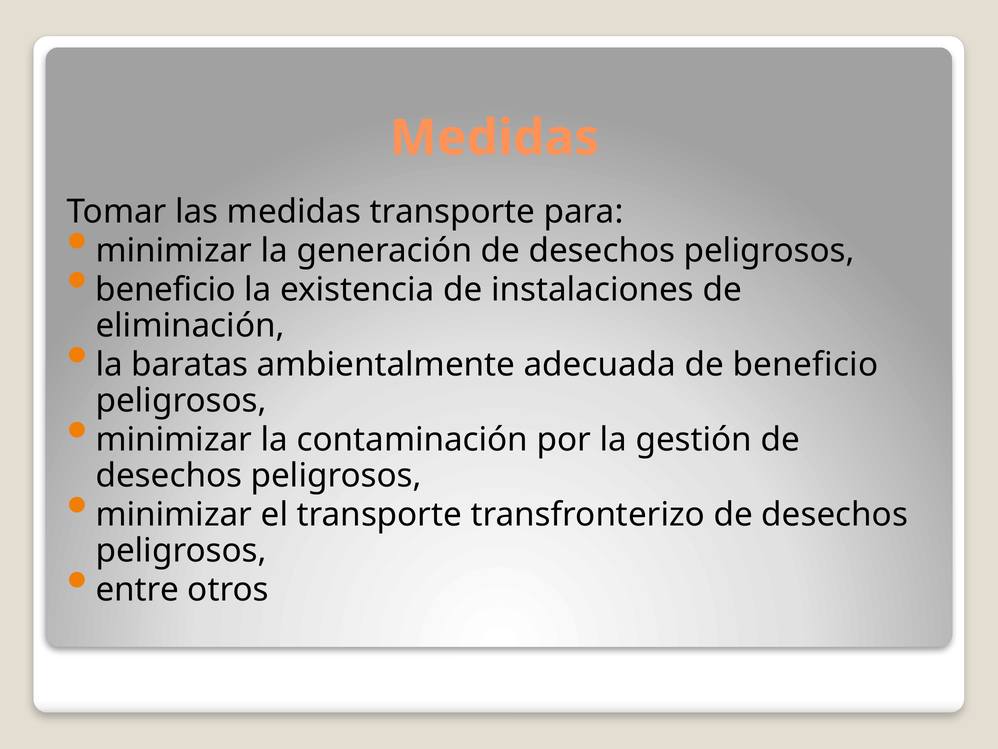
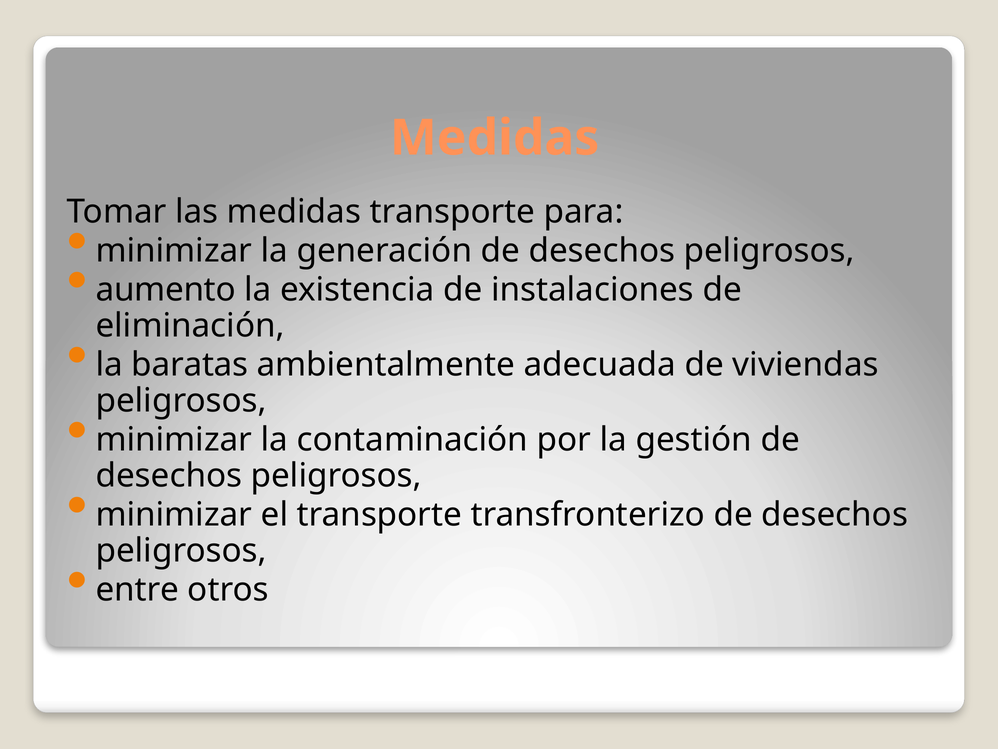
beneficio: beneficio -> aumento (166, 290)
de beneficio: beneficio -> viviendas (806, 365)
